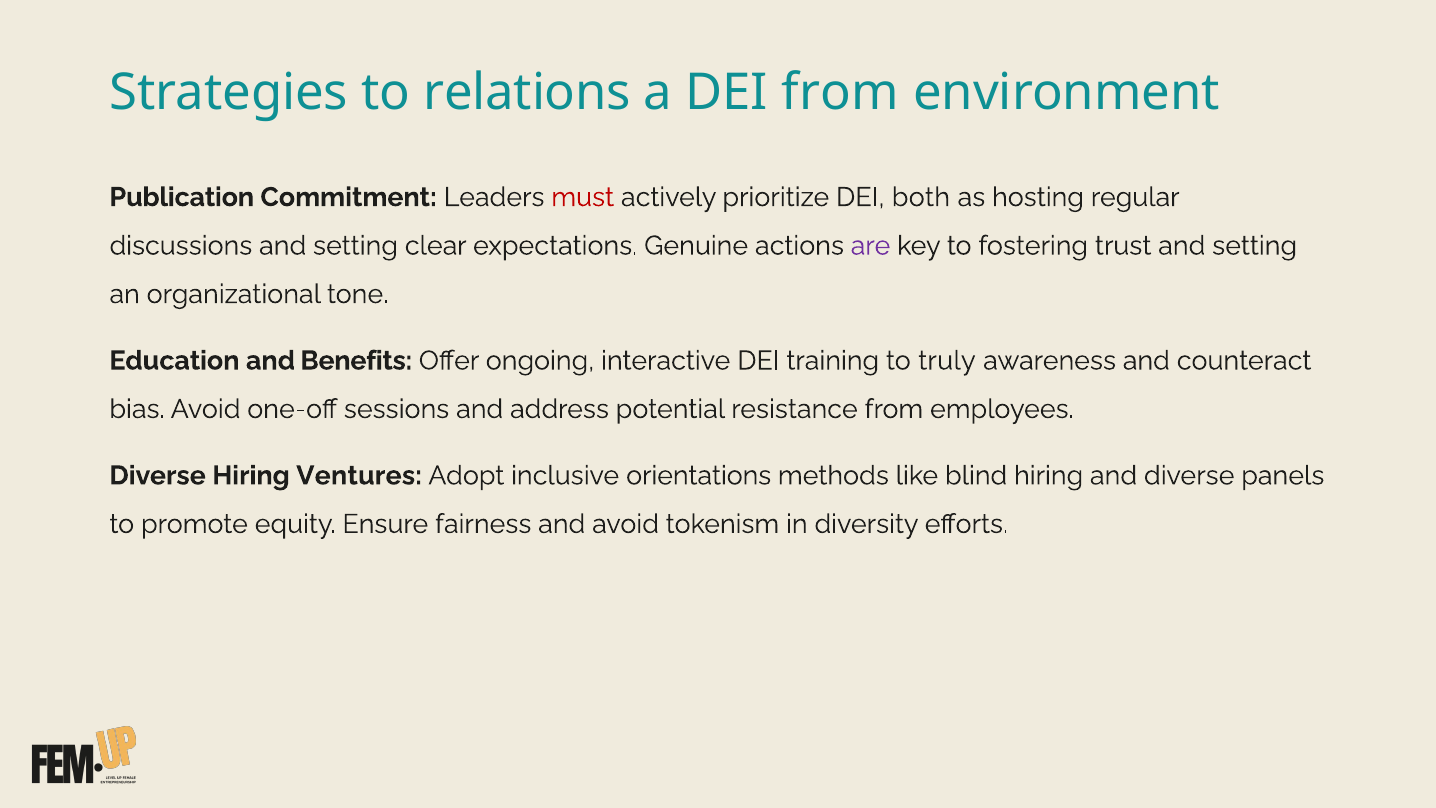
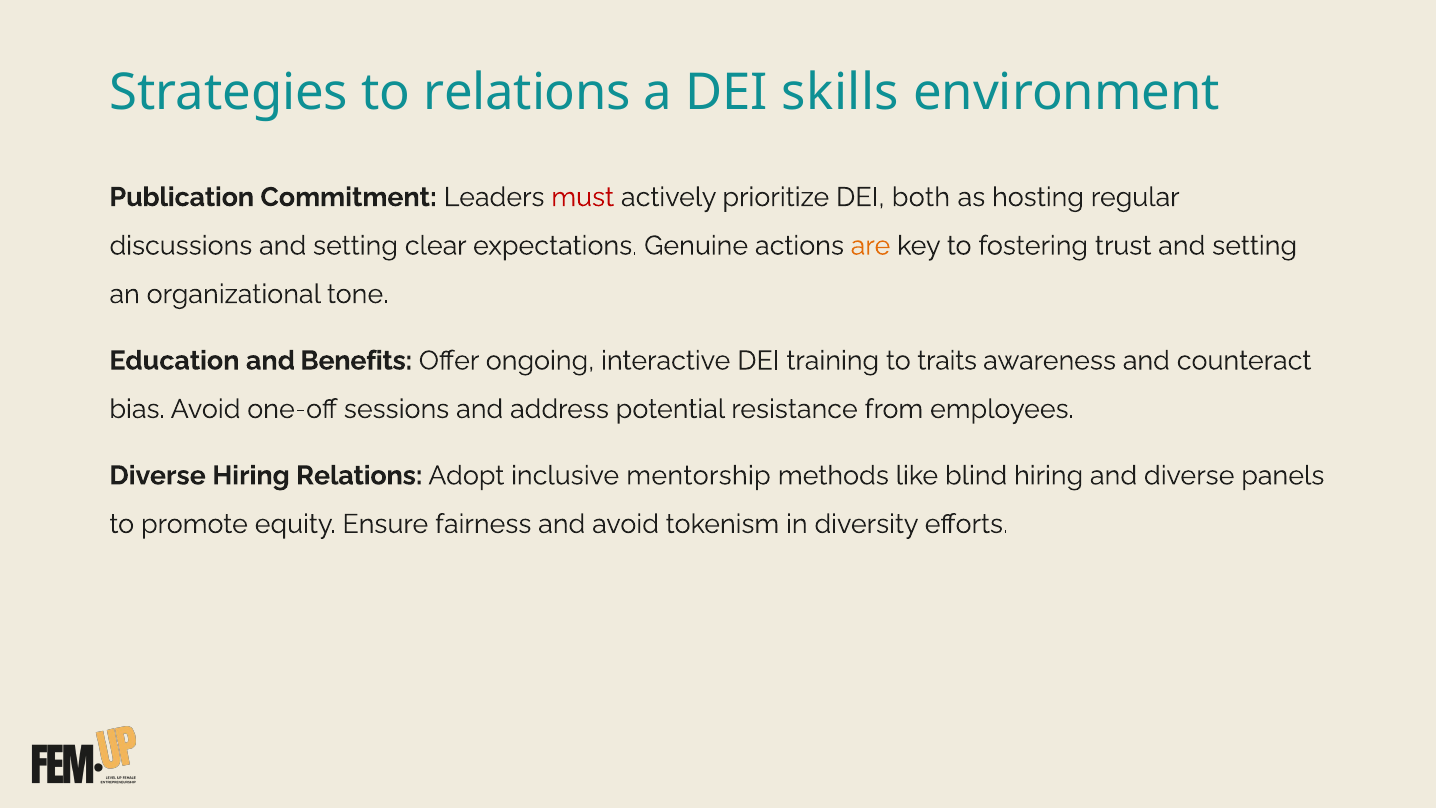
DEI from: from -> skills (840, 93)
are colour: purple -> orange (871, 246)
truly: truly -> traits (947, 361)
Hiring Ventures: Ventures -> Relations (359, 475)
orientations: orientations -> mentorship (698, 475)
